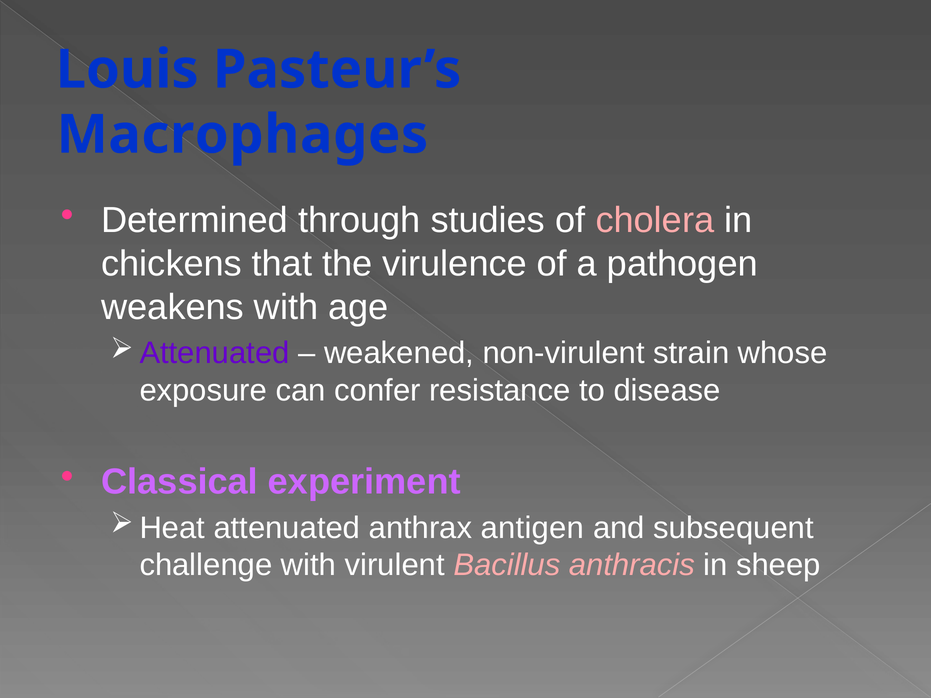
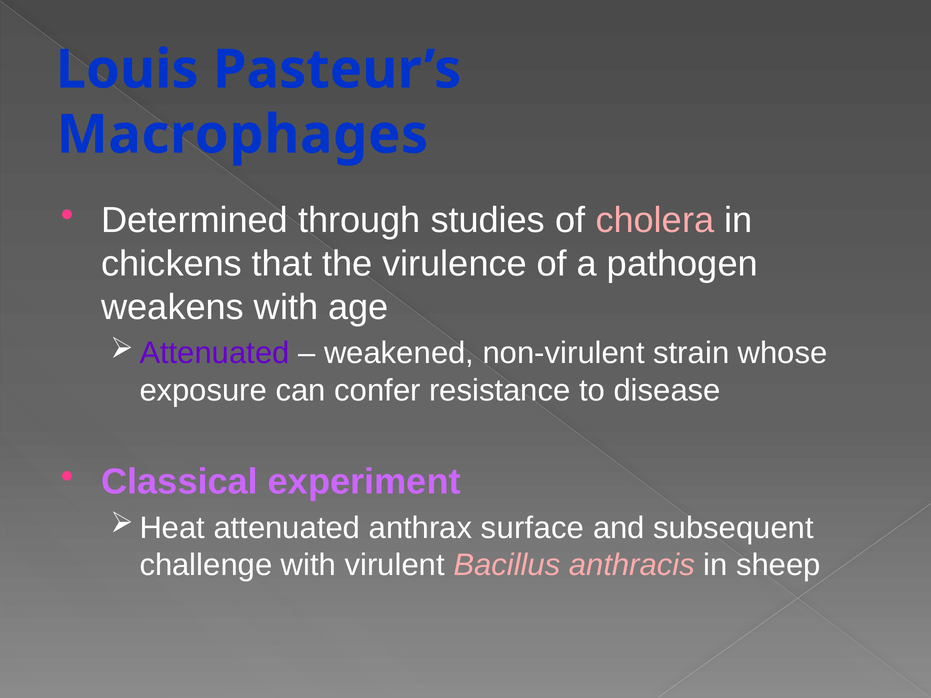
antigen: antigen -> surface (533, 528)
